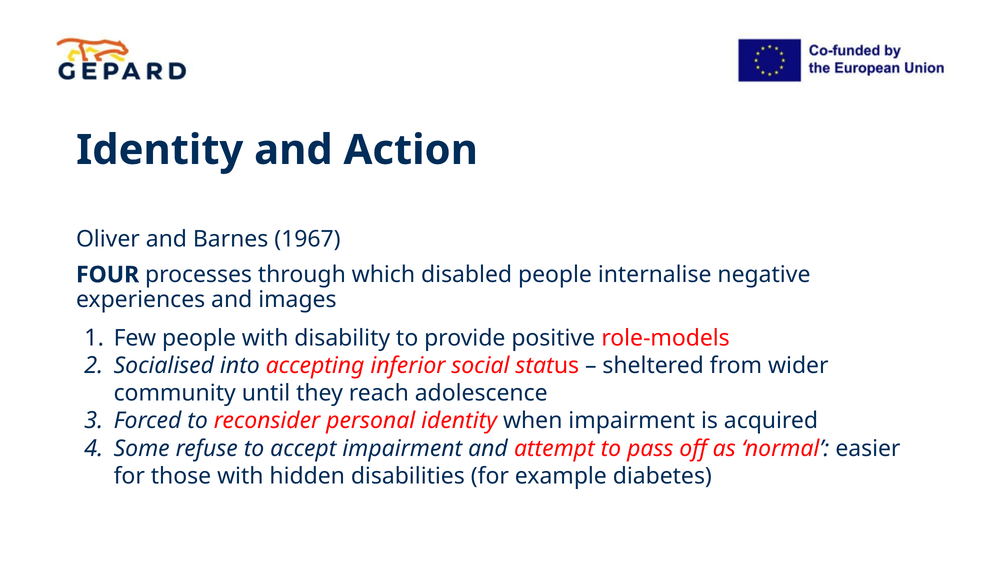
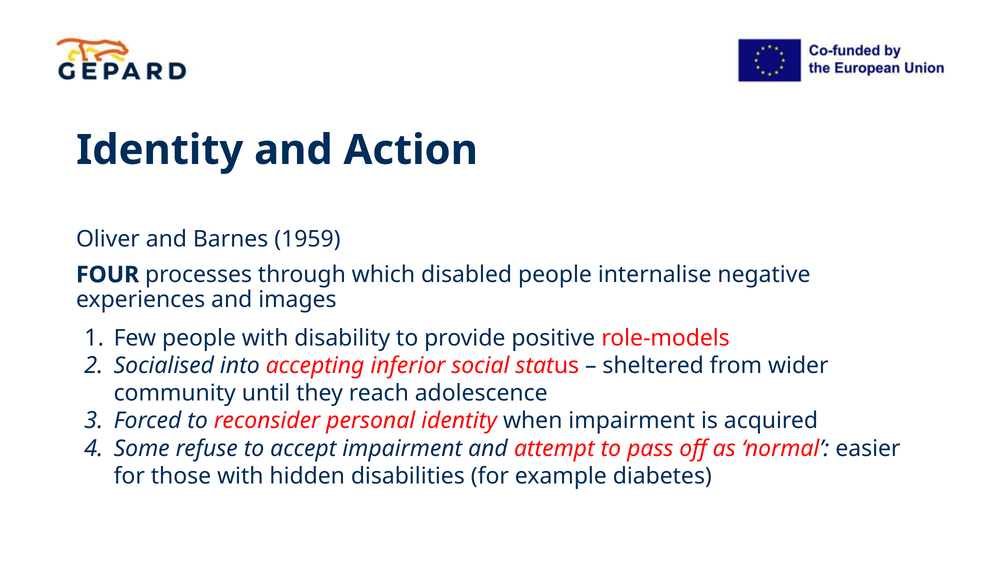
1967: 1967 -> 1959 (307, 239)
